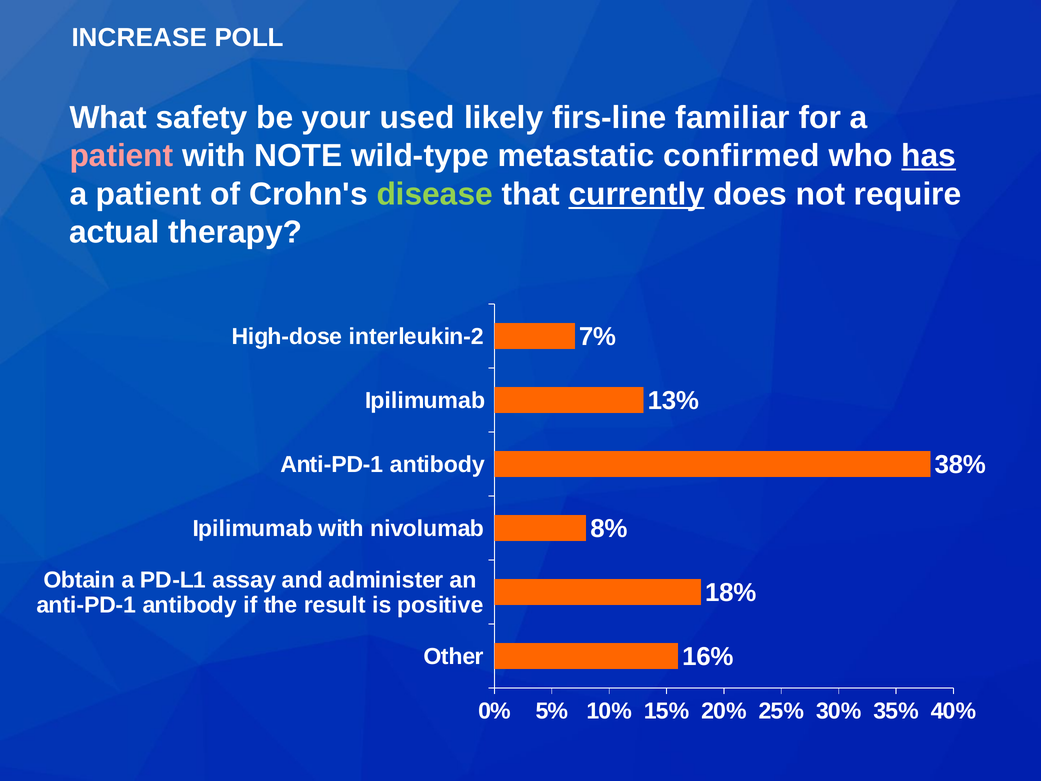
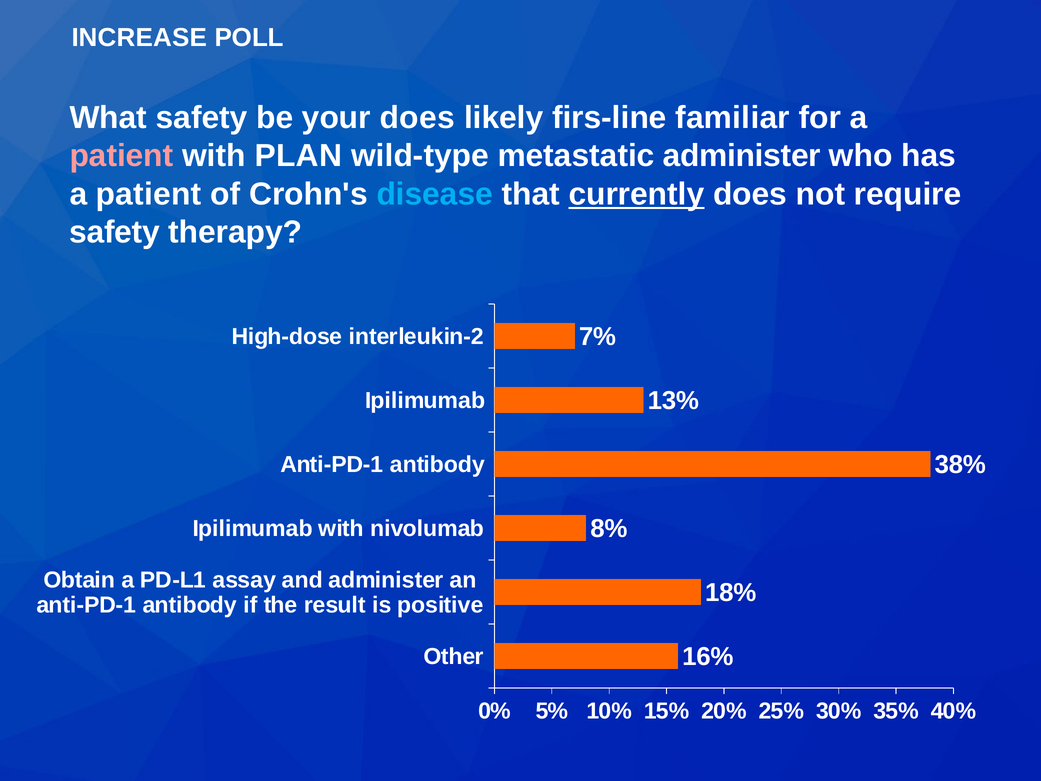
your used: used -> does (417, 118)
NOTE: NOTE -> PLAN (298, 156)
metastatic confirmed: confirmed -> administer (742, 156)
has underline: present -> none (929, 156)
disease colour: light green -> light blue (435, 194)
actual: actual -> safety (115, 232)
